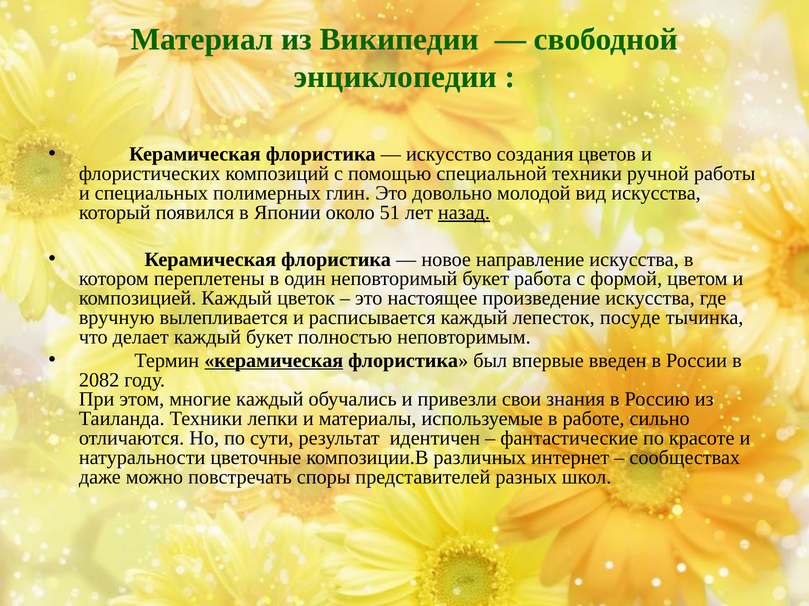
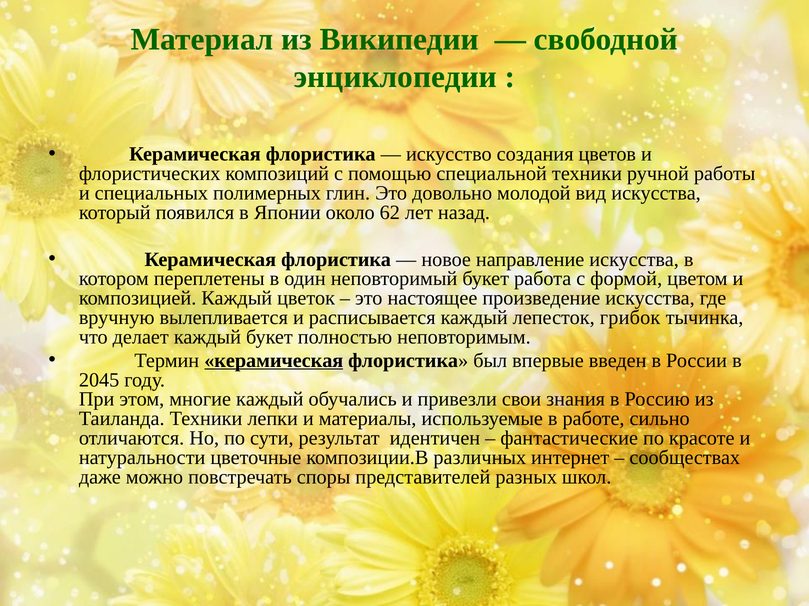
51: 51 -> 62 (390, 213)
назад underline: present -> none (464, 213)
посуде: посуде -> грибок (630, 318)
2082: 2082 -> 2045 (99, 380)
